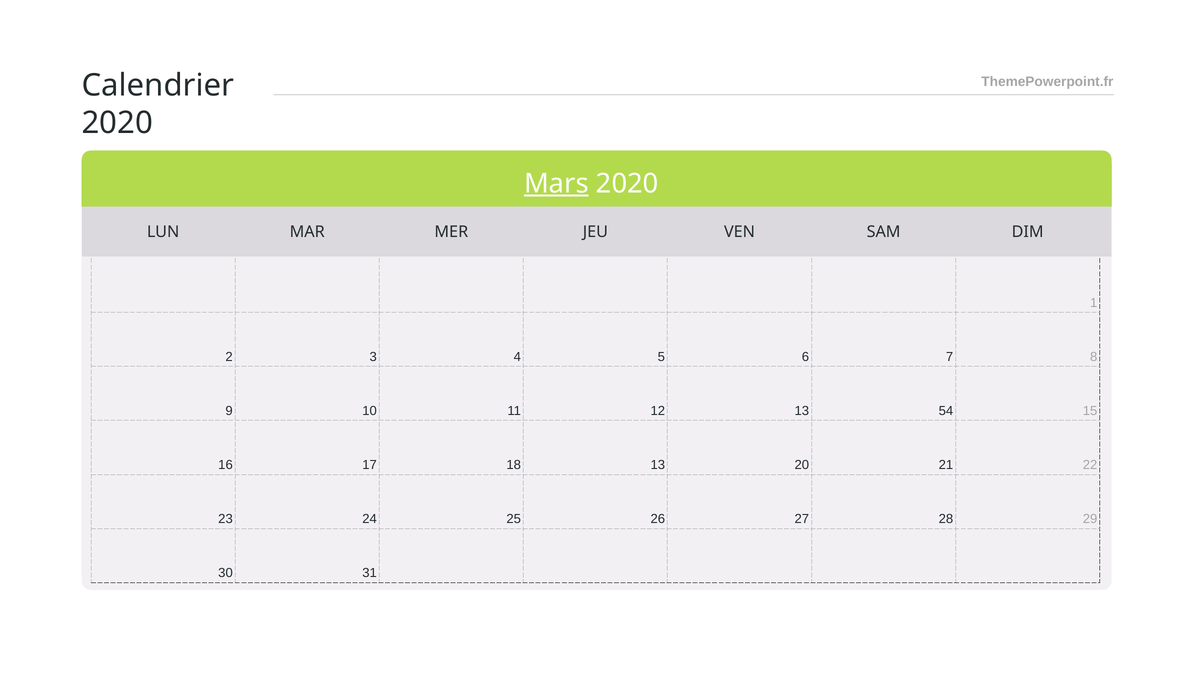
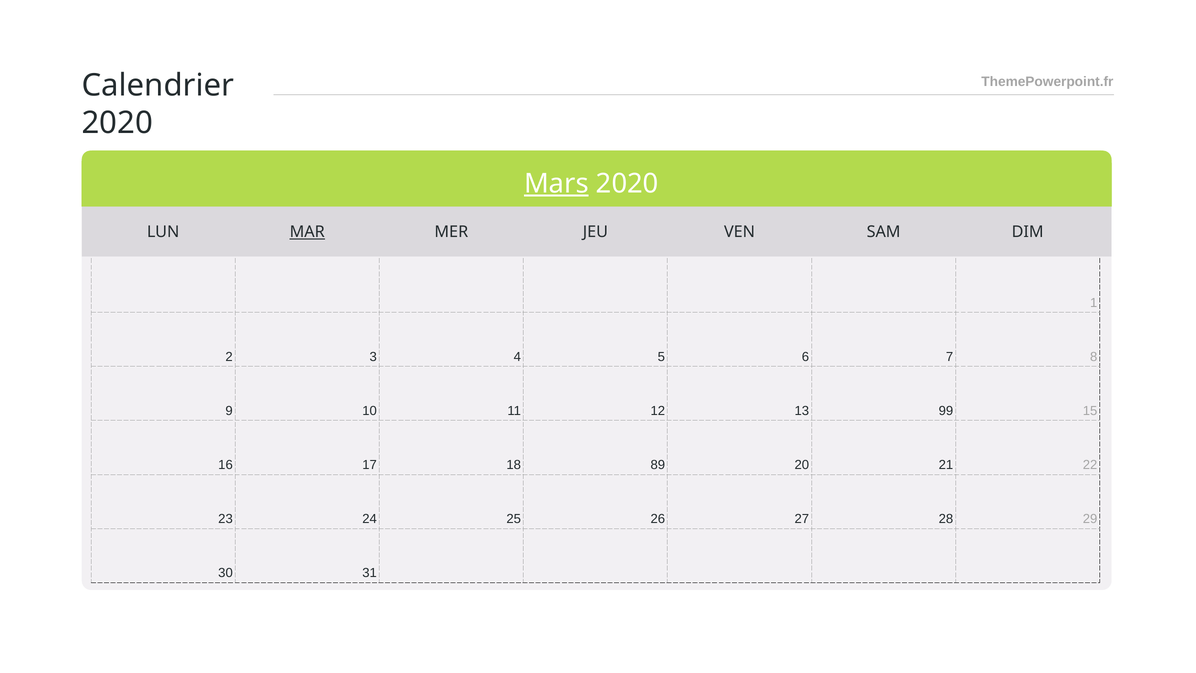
MAR underline: none -> present (307, 232)
54: 54 -> 99 (946, 411)
18 13: 13 -> 89 (658, 465)
